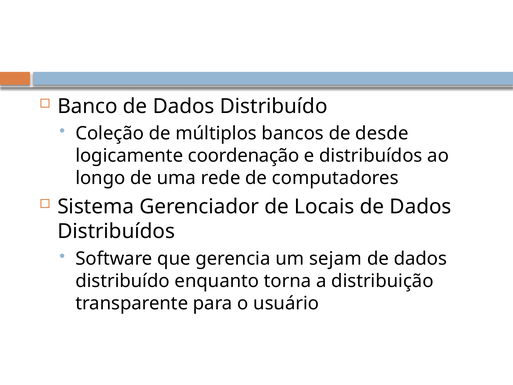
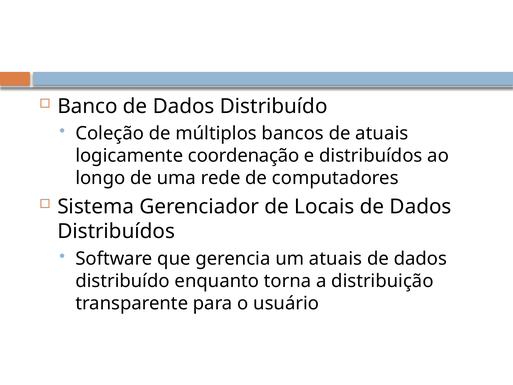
de desde: desde -> atuais (382, 133)
um sejam: sejam -> atuais (336, 259)
